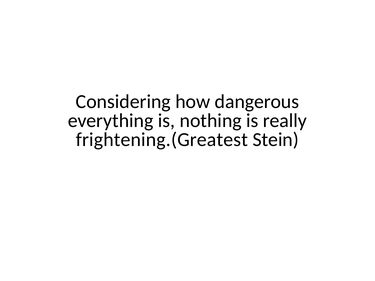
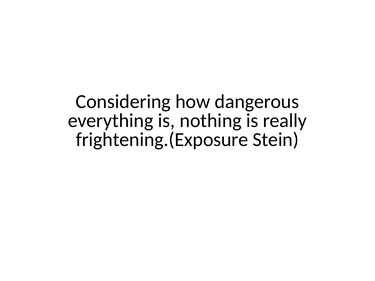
frightening.(Greatest: frightening.(Greatest -> frightening.(Exposure (162, 140)
